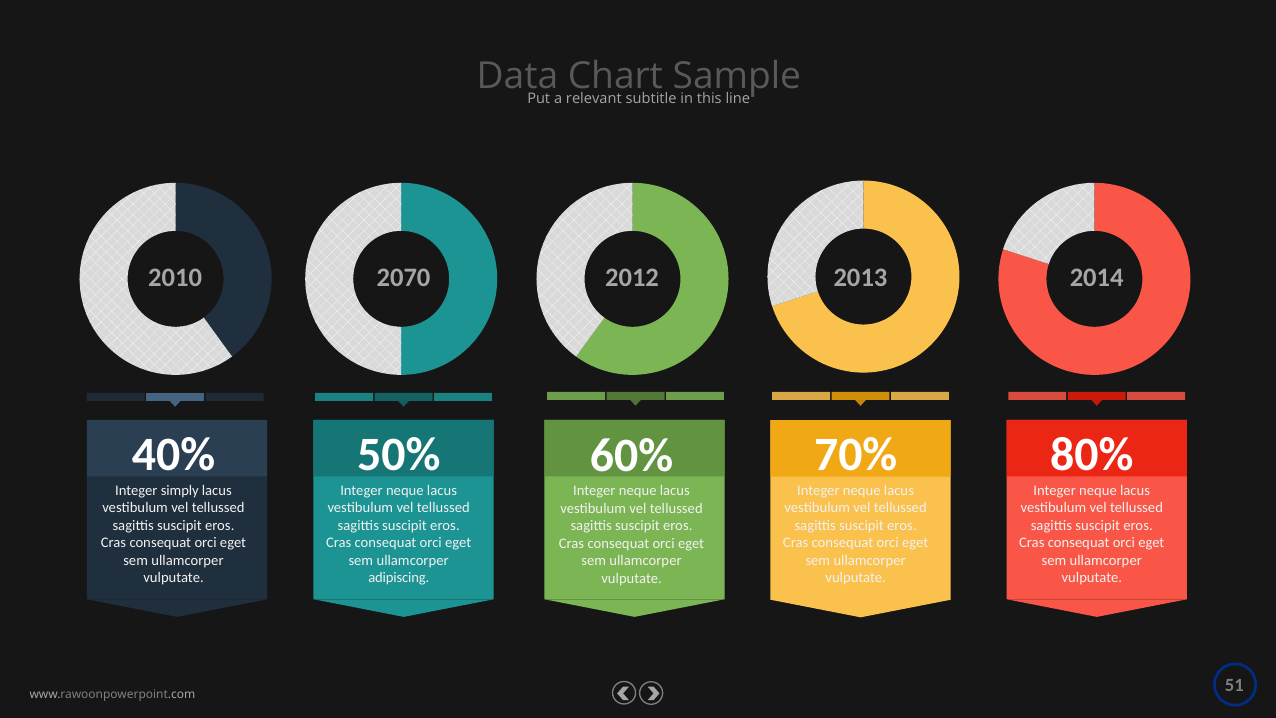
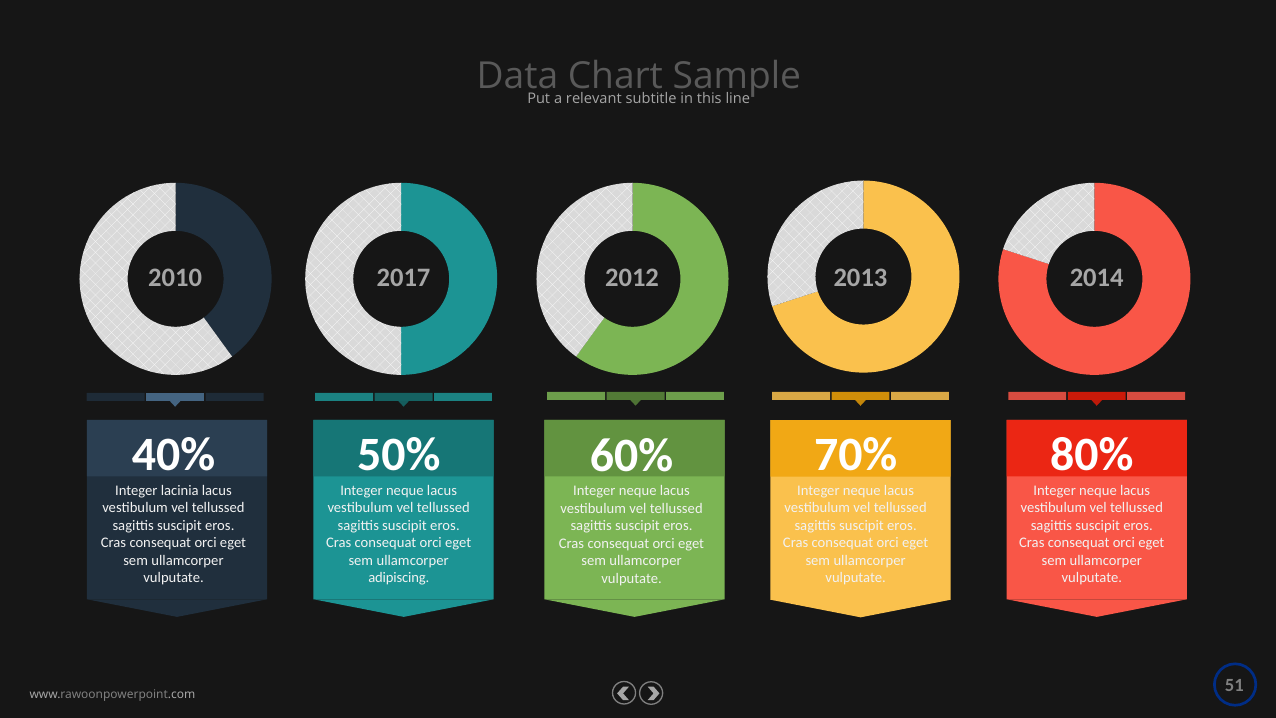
2070: 2070 -> 2017 (404, 278)
simply: simply -> lacinia (180, 490)
